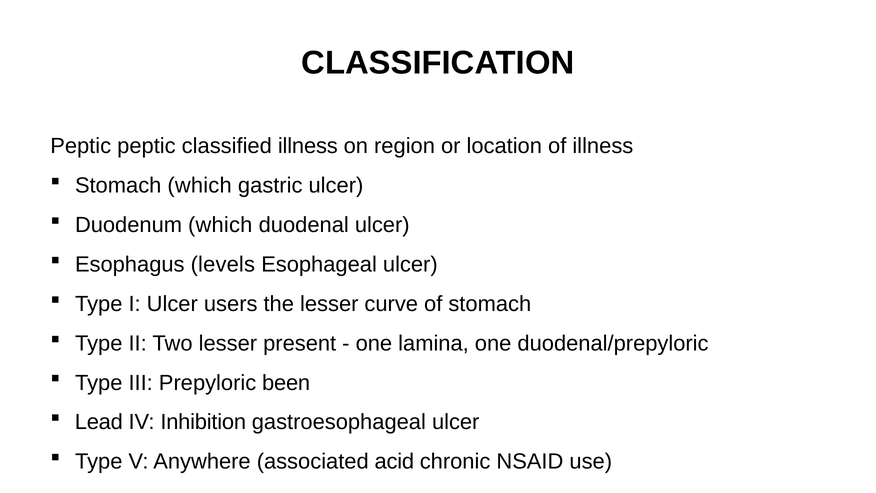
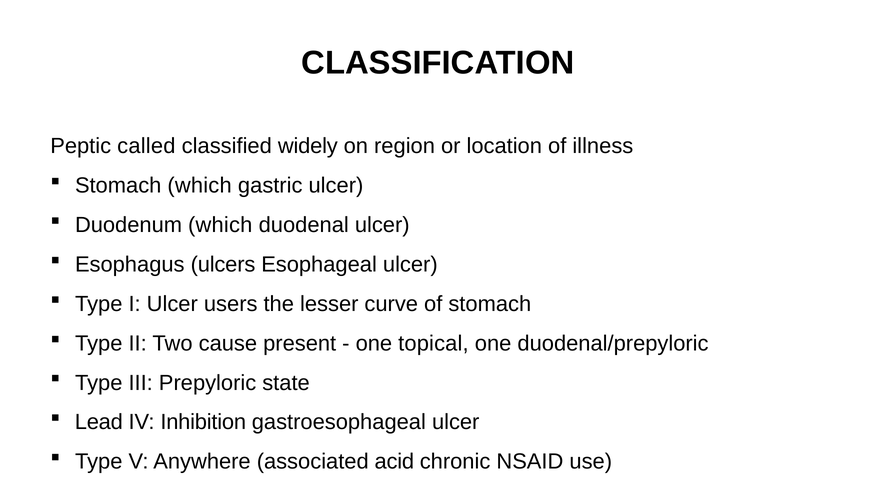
Peptic peptic: peptic -> called (146, 146)
classified illness: illness -> widely (308, 146)
levels: levels -> ulcers (223, 264)
Two lesser: lesser -> cause (228, 343)
lamina: lamina -> topical (433, 343)
been: been -> state (286, 383)
